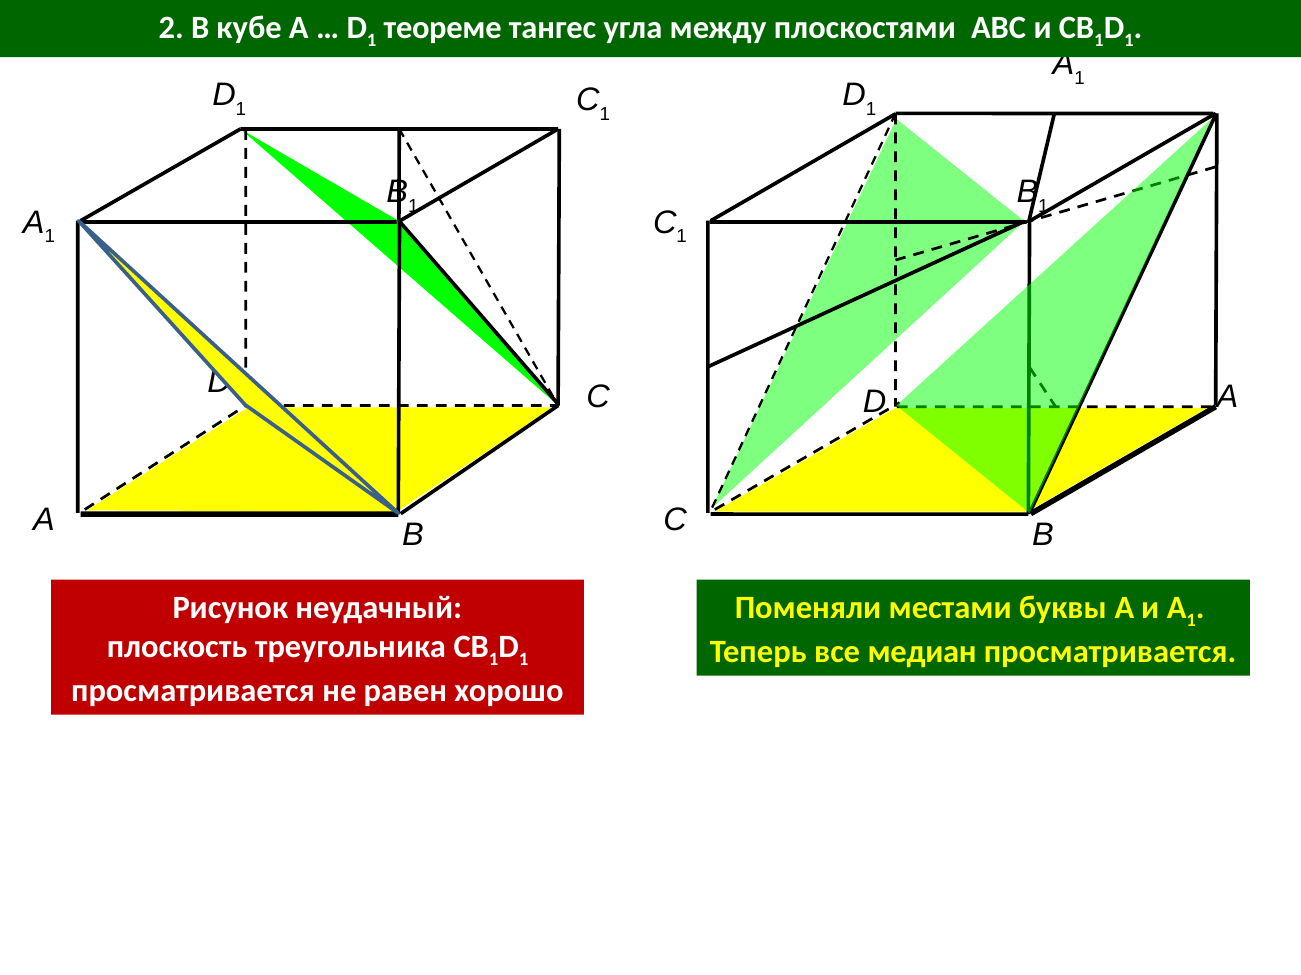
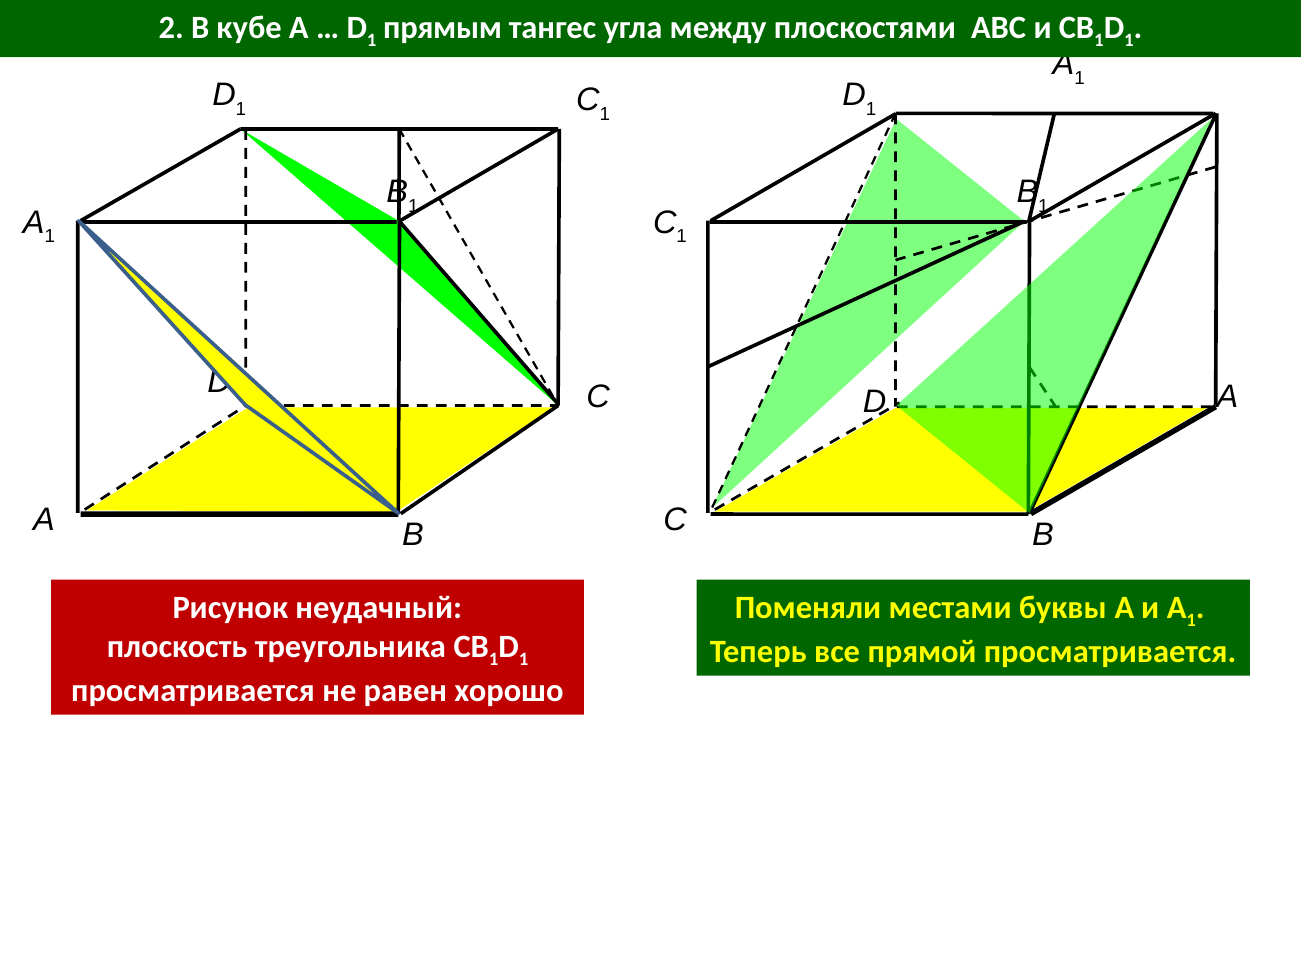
теореме: теореме -> прямым (443, 28)
медиан: медиан -> прямой (922, 653)
